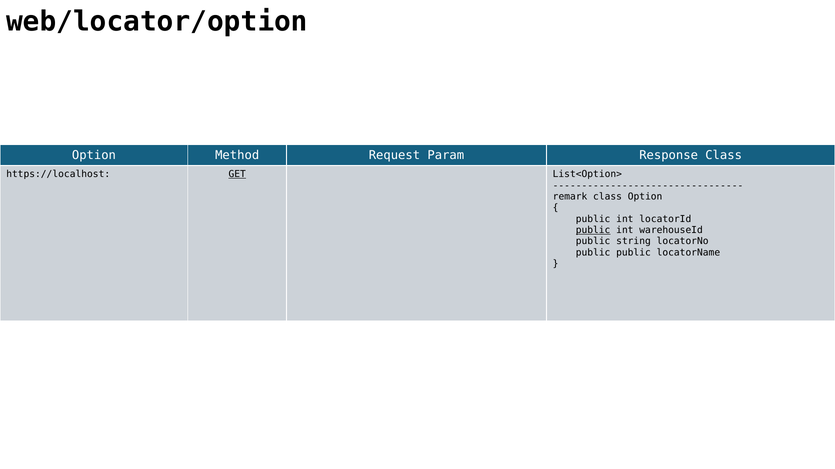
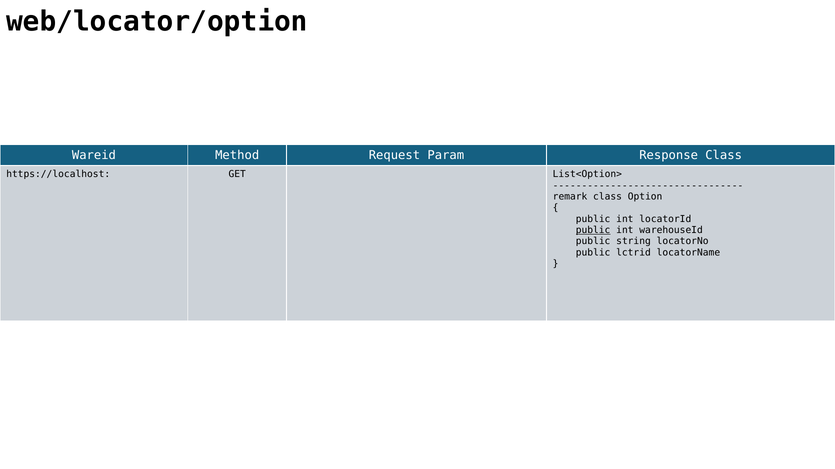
Option: Option -> Wareid (94, 155)
GET underline: present -> none (237, 175)
public public: public -> lctrid (633, 253)
